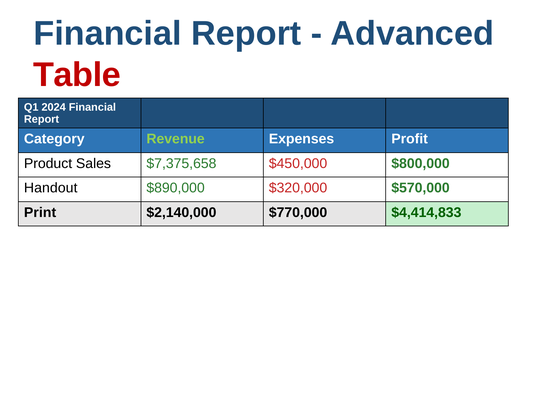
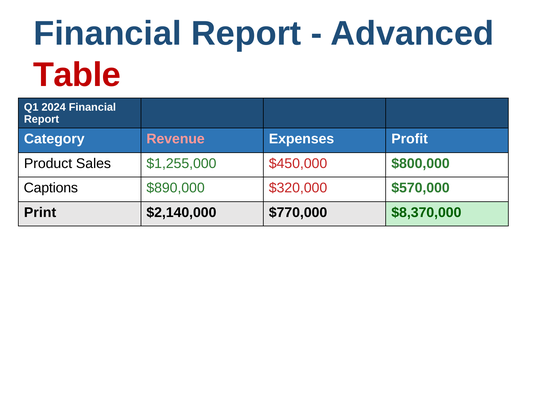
Revenue colour: light green -> pink (176, 139)
$7,375,658: $7,375,658 -> $1,255,000 (181, 163)
Handout: Handout -> Captions (51, 188)
$4,414,833: $4,414,833 -> $8,370,000 (426, 212)
